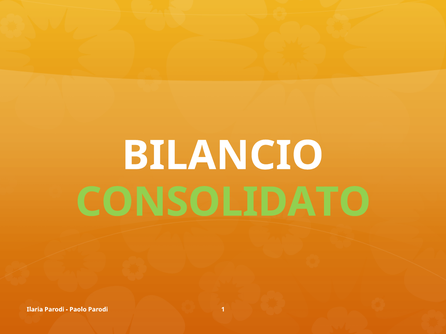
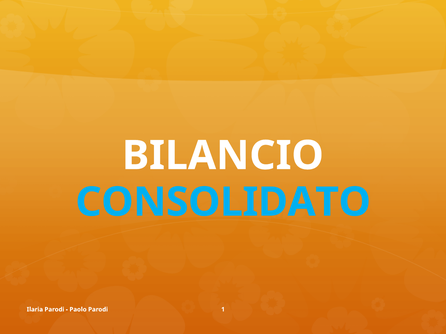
CONSOLIDATO colour: light green -> light blue (223, 202)
